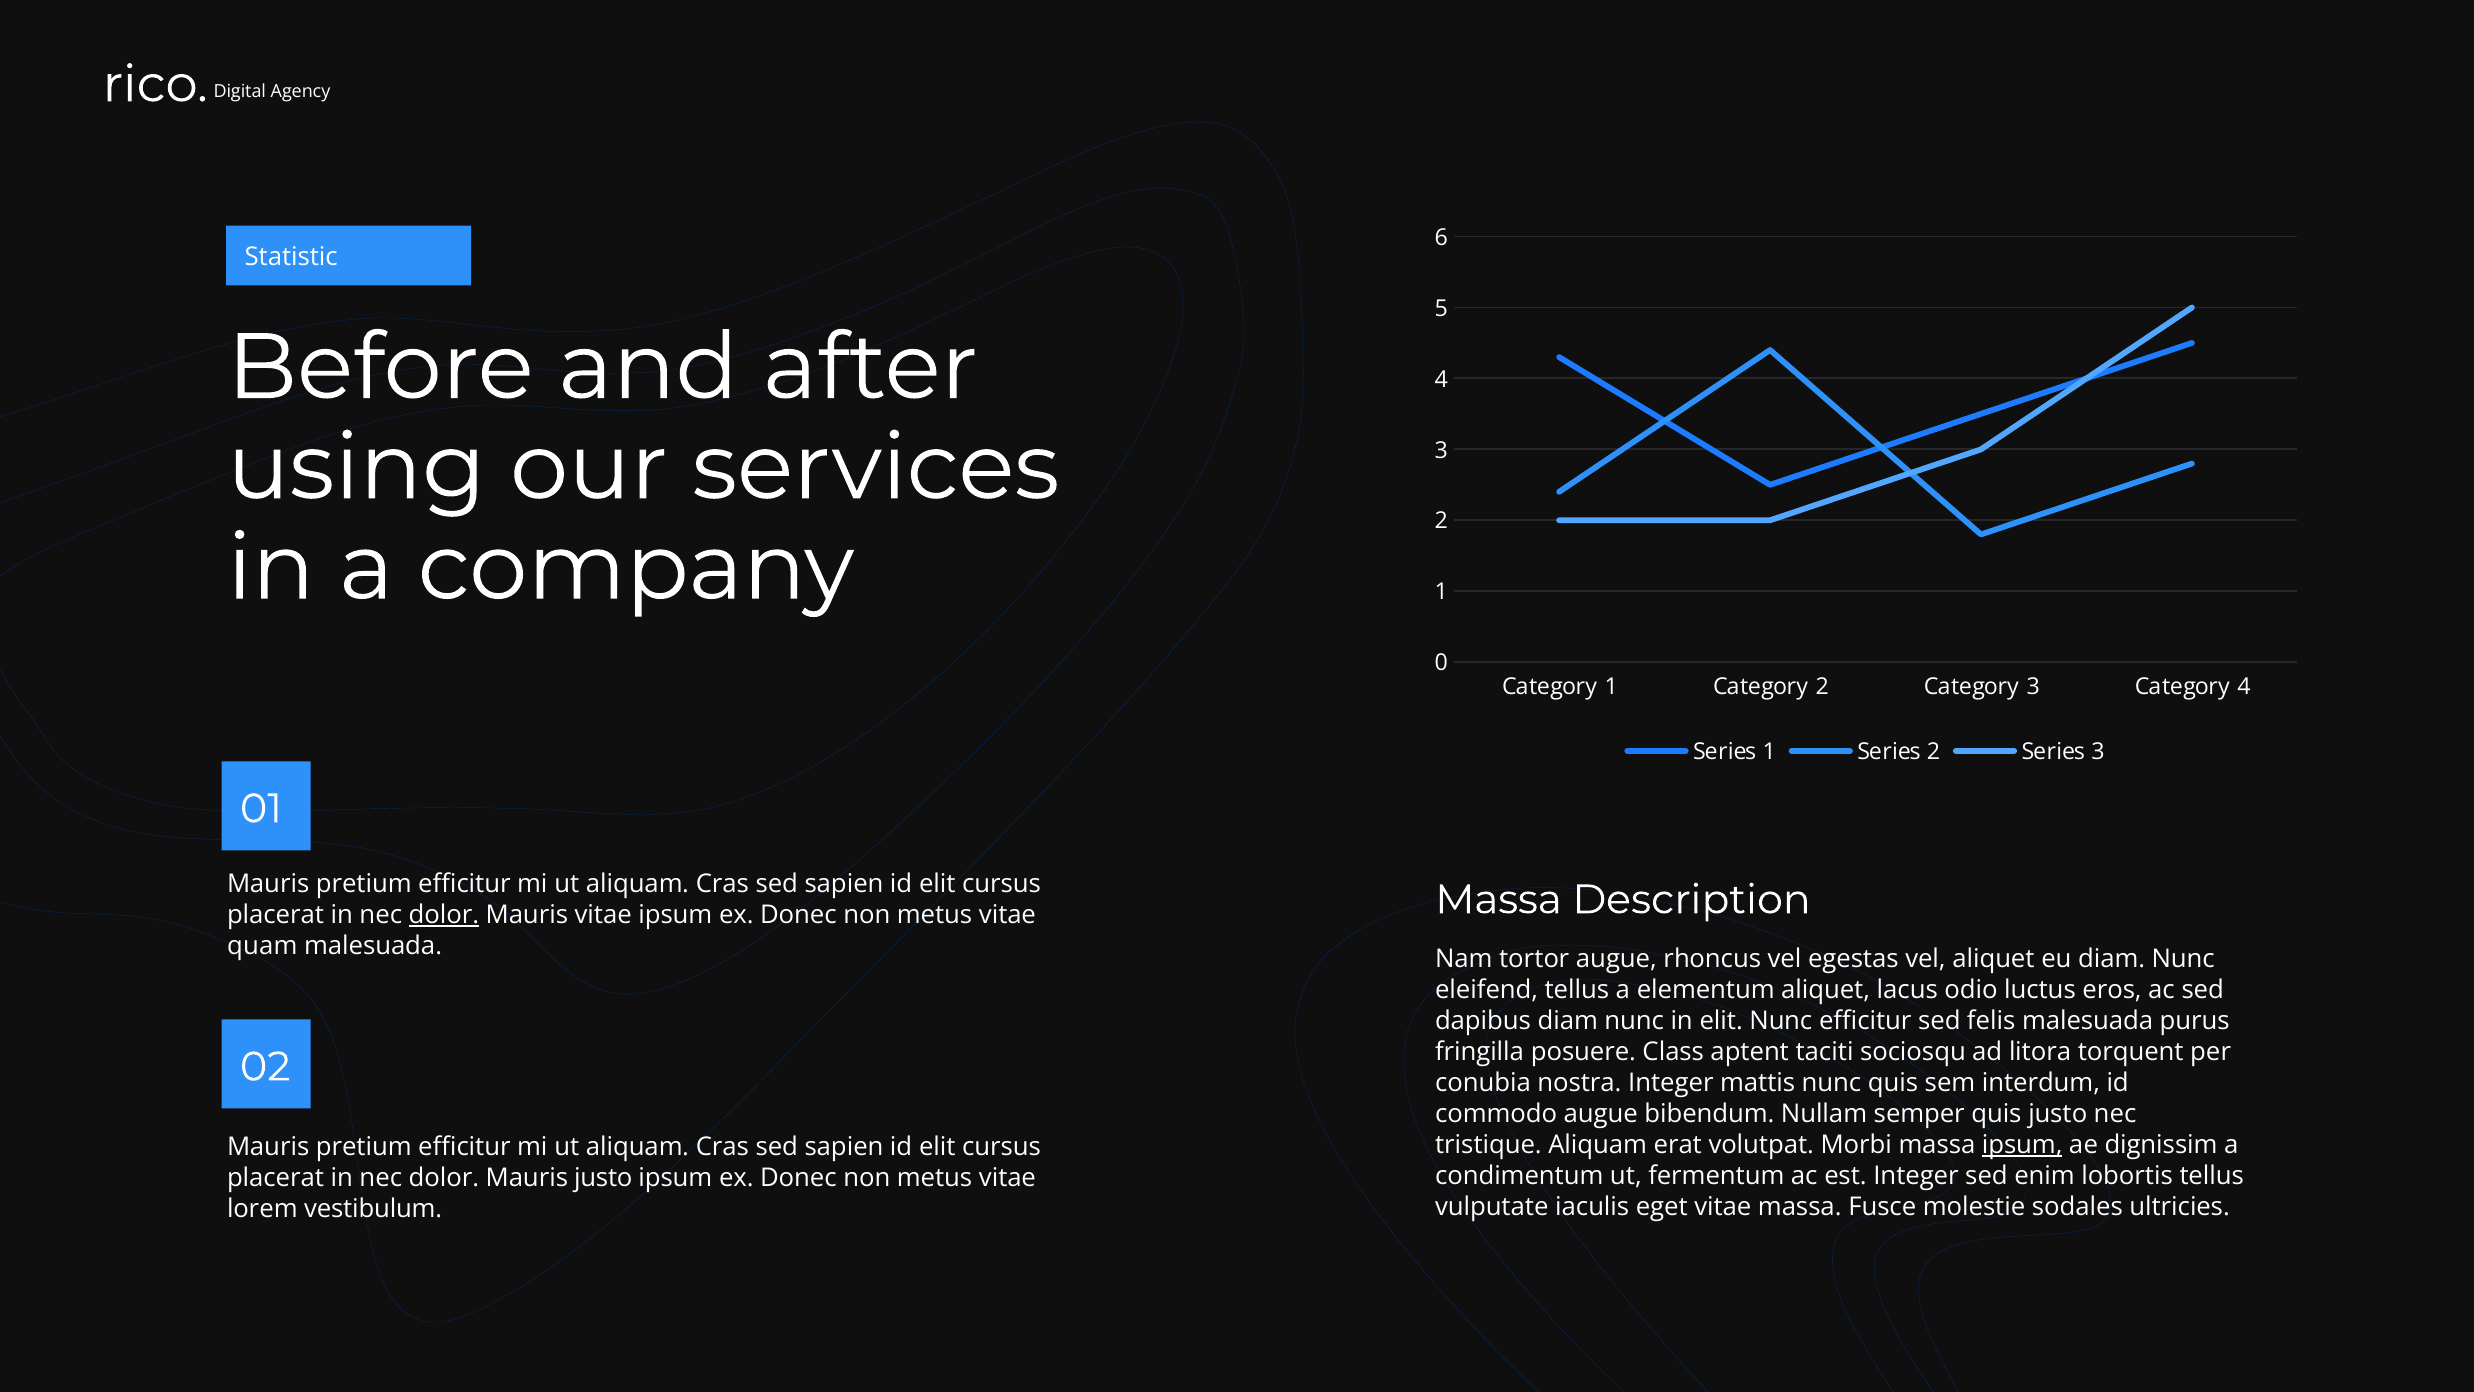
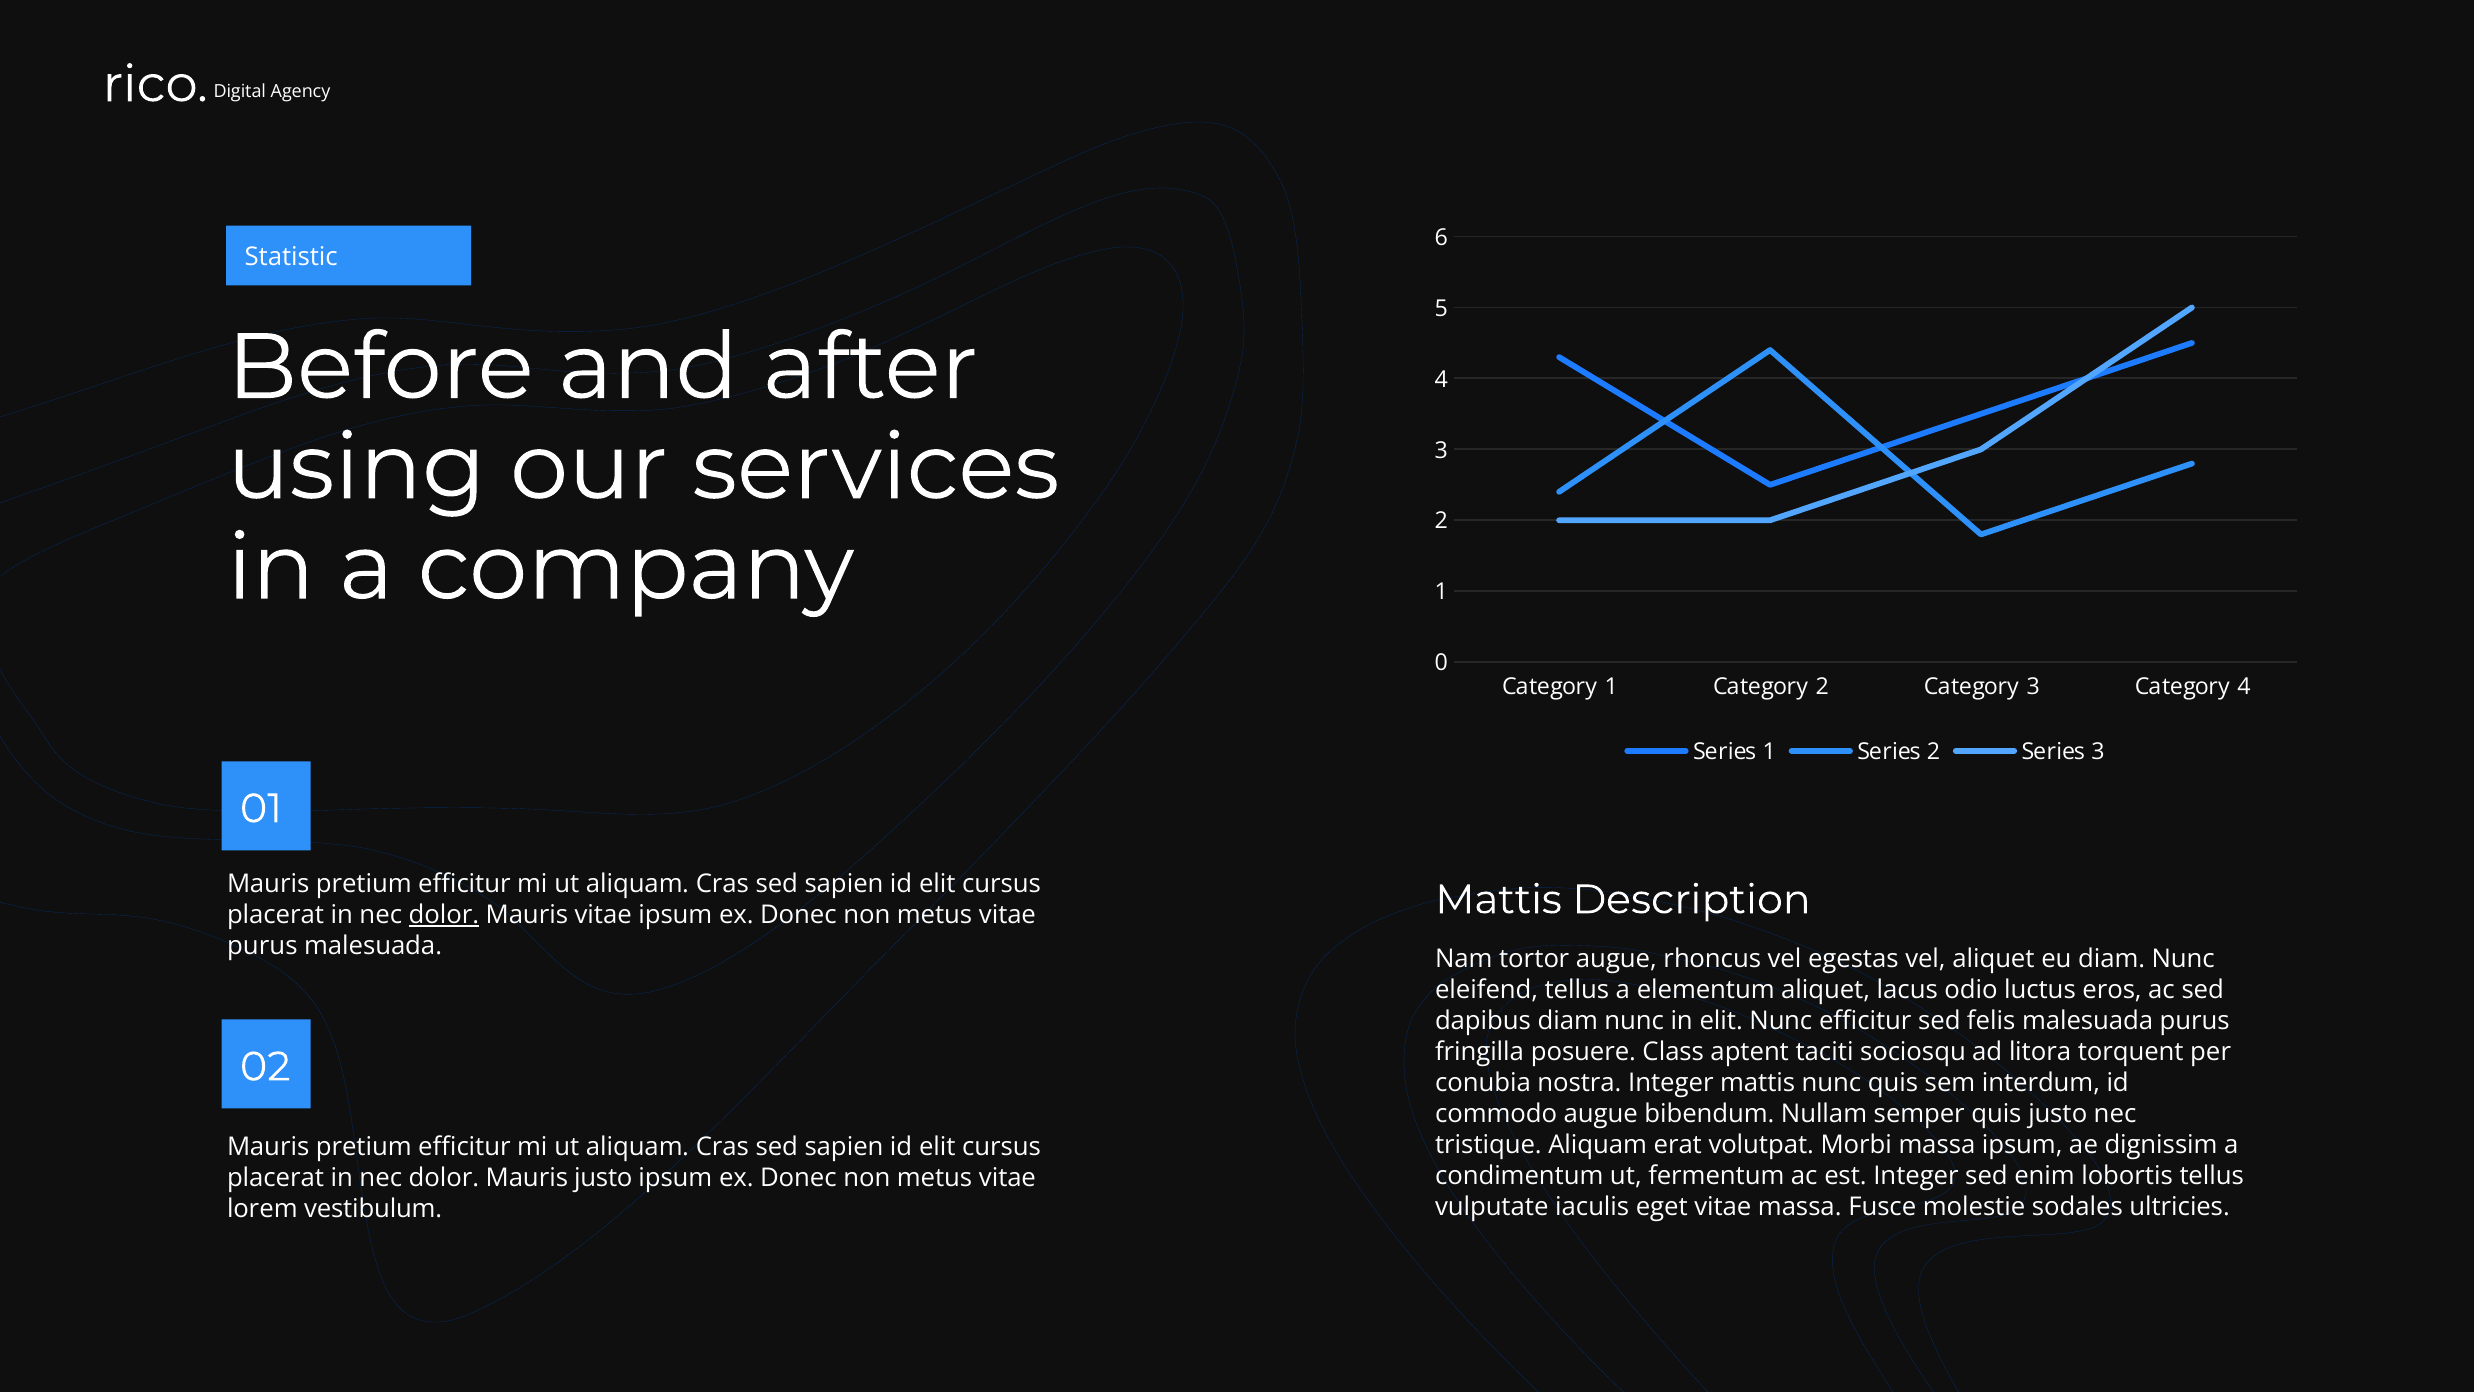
Massa: Massa -> Mattis (1499, 899)
quam: quam -> purus (262, 946)
ipsum underline: present -> none (2022, 1145)
